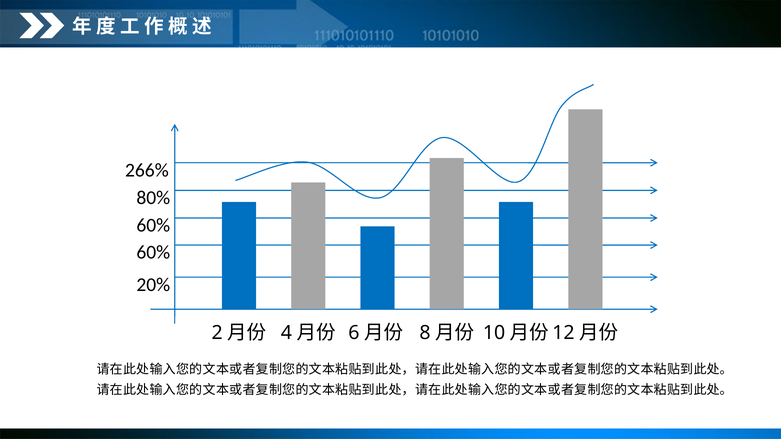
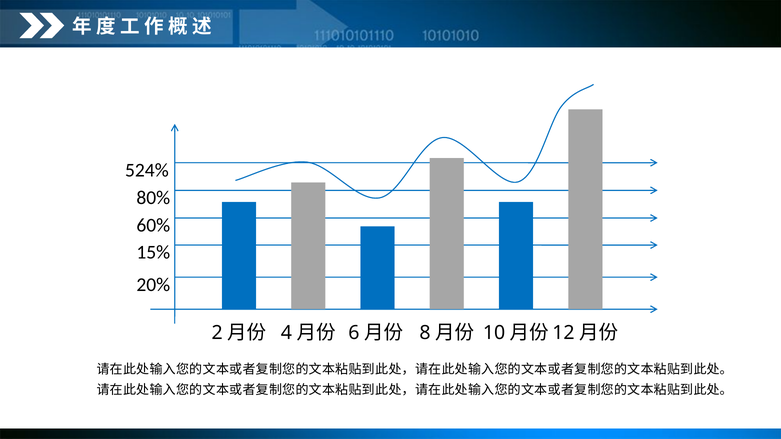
266%: 266% -> 524% (147, 170)
60%: 60% -> 15% (153, 253)
